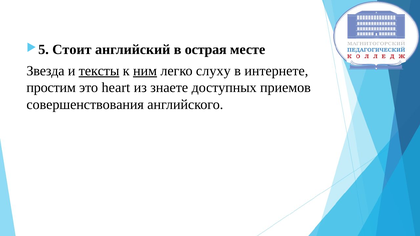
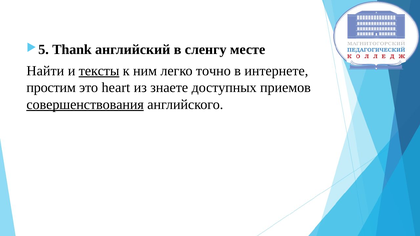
Стоит: Стоит -> Thank (72, 50)
острая: острая -> сленгу (206, 50)
Звезда: Звезда -> Найти (45, 71)
ним underline: present -> none (145, 71)
слуху: слуху -> точно (213, 71)
совершенствования underline: none -> present (85, 105)
